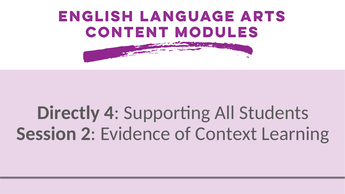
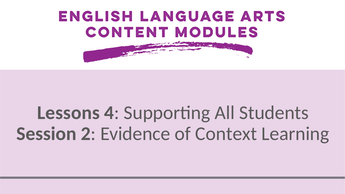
Directly: Directly -> Lessons (68, 113)
